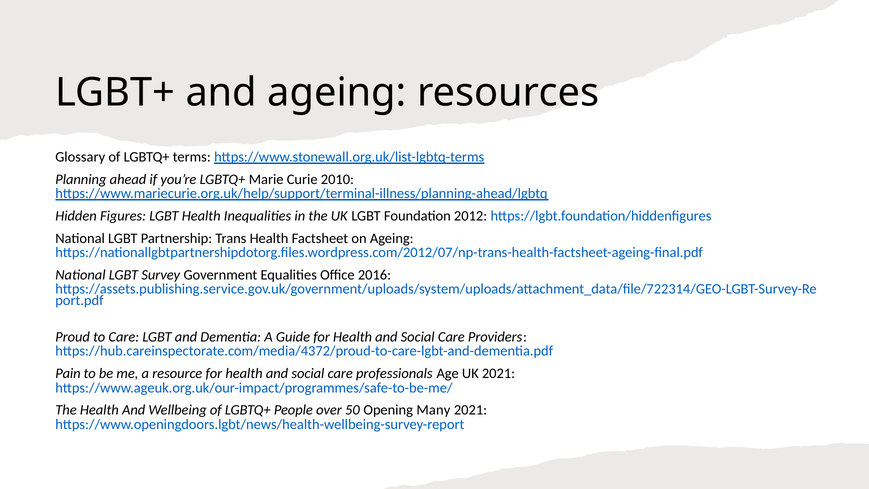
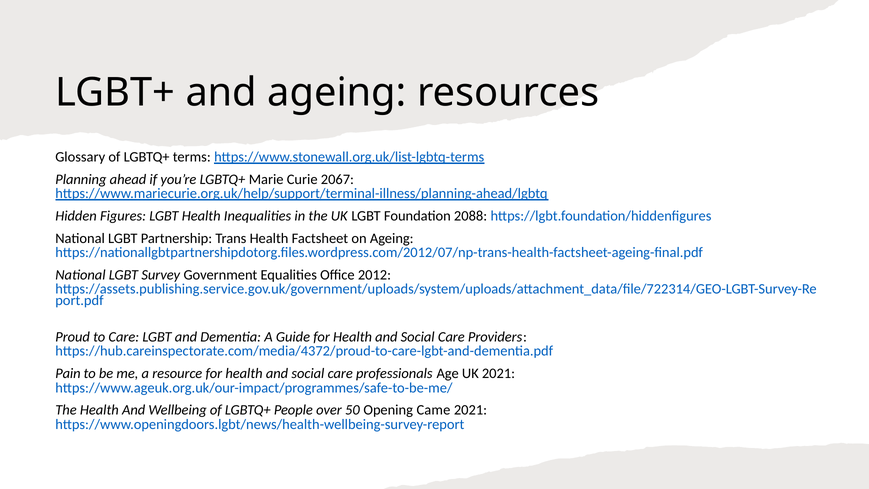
2010: 2010 -> 2067 (337, 179)
2012: 2012 -> 2088 (471, 216)
2016: 2016 -> 2012 (374, 275)
Many: Many -> Came (433, 410)
